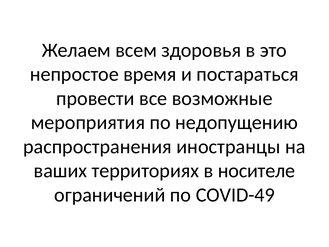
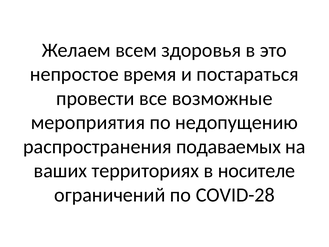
иностранцы: иностранцы -> подаваемых (229, 147)
COVID-49: COVID-49 -> COVID-28 (235, 195)
